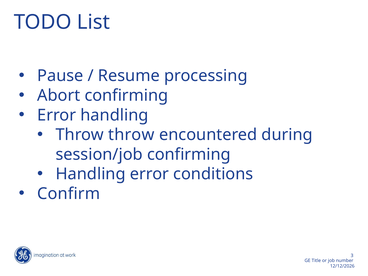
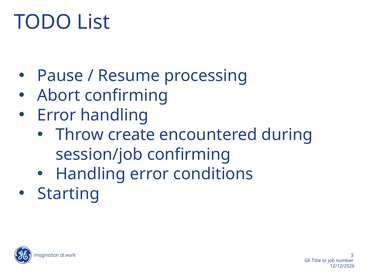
Throw throw: throw -> create (131, 135)
Confirm: Confirm -> Starting (69, 194)
